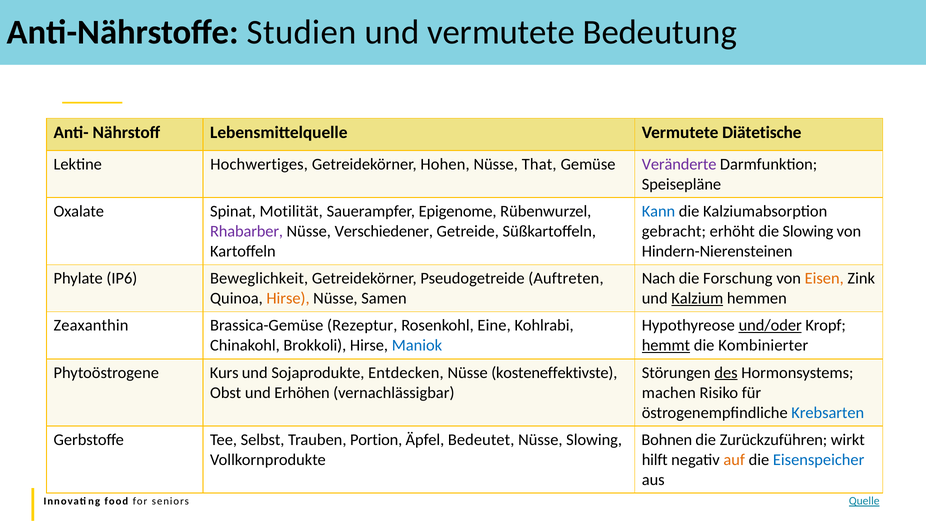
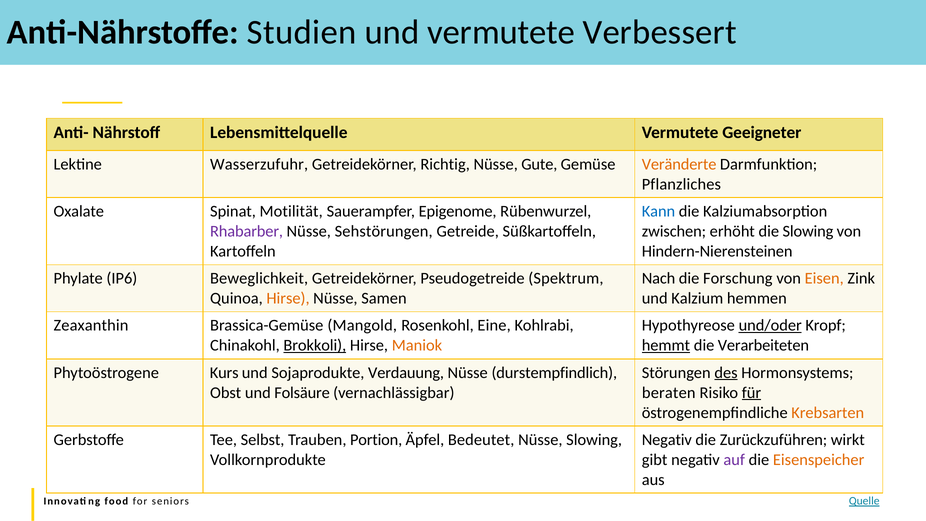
Bedeutung: Bedeutung -> Verbessert (660, 32)
Diätetische: Diätetische -> Geeigneter (762, 132)
Hochwertiges: Hochwertiges -> Wasserzufuhr (259, 164)
Hohen: Hohen -> Richtig (445, 164)
That: That -> Gute (539, 164)
Veränderte colour: purple -> orange (679, 164)
Speisepläne: Speisepläne -> Pflanzliches (681, 184)
Verschiedener: Verschiedener -> Sehstörungen (384, 231)
gebracht: gebracht -> zwischen (674, 231)
Auftreten: Auftreten -> Spektrum (566, 278)
Kalzium underline: present -> none (697, 298)
Rezeptur: Rezeptur -> Mangold (362, 325)
Brokkoli underline: none -> present (315, 345)
Maniok colour: blue -> orange (417, 345)
Kombinierter: Kombinierter -> Verarbeiteten (763, 345)
Entdecken: Entdecken -> Verdauung (406, 373)
kosteneffektivste: kosteneffektivste -> durstempfindlich (554, 373)
Erhöhen: Erhöhen -> Folsäure (302, 393)
machen: machen -> beraten (669, 393)
für underline: none -> present (752, 393)
Krebsarten colour: blue -> orange (828, 413)
Bohnen: Bohnen -> Negativ (667, 440)
hilft: hilft -> gibt (655, 460)
auf colour: orange -> purple (734, 460)
Eisenspeicher colour: blue -> orange (819, 460)
